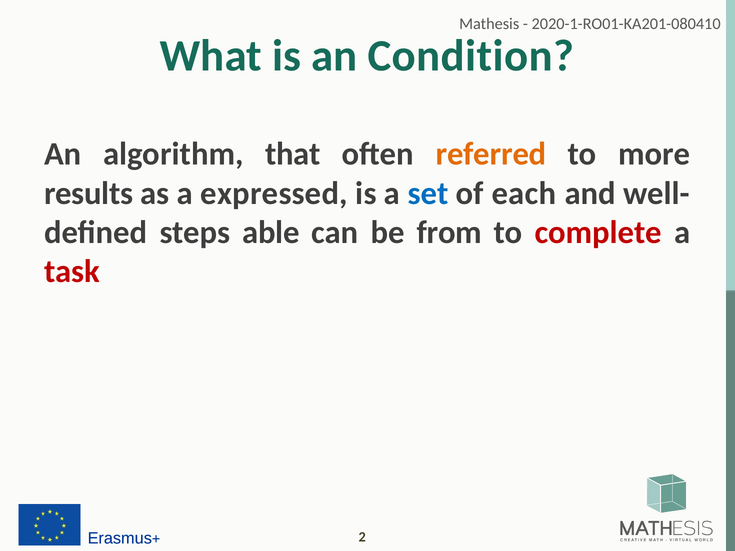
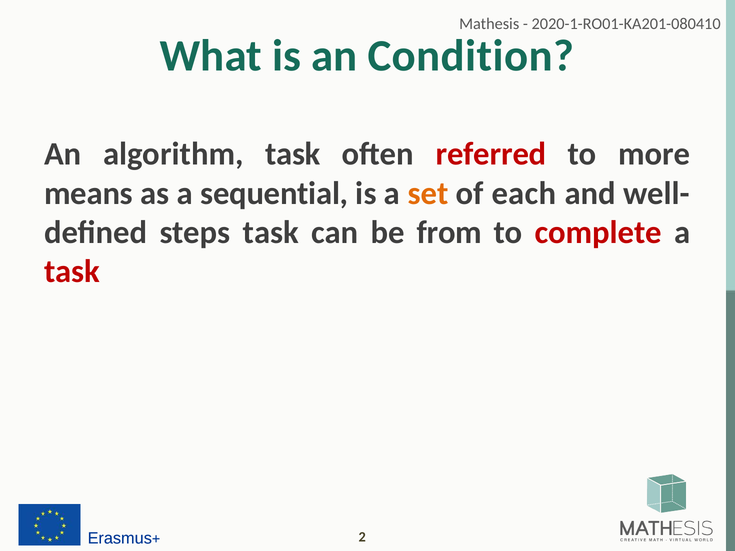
algorithm that: that -> task (293, 154)
referred colour: orange -> red (491, 154)
results: results -> means (89, 193)
expressed: expressed -> sequential (274, 193)
set colour: blue -> orange (428, 193)
steps able: able -> task (271, 233)
